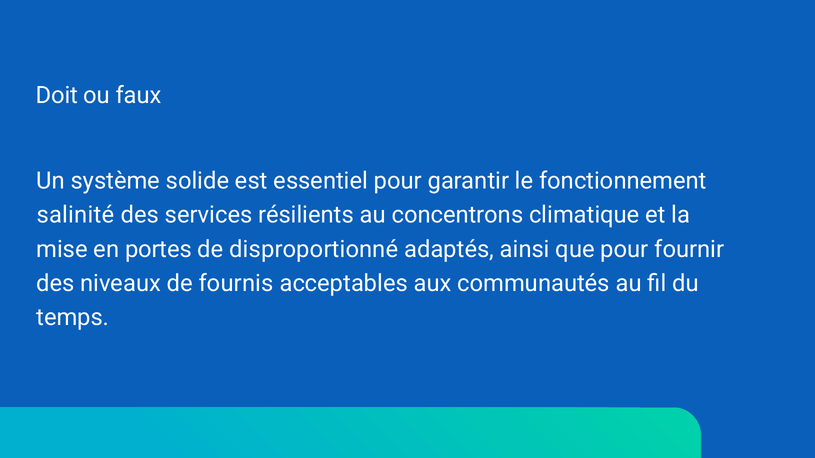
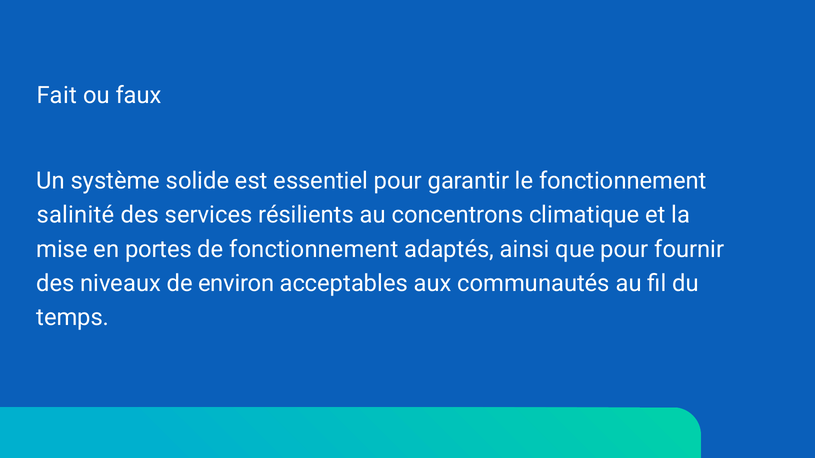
Doit: Doit -> Fait (57, 95)
de disproportionné: disproportionné -> fonctionnement (314, 249)
fournis: fournis -> environ (236, 284)
